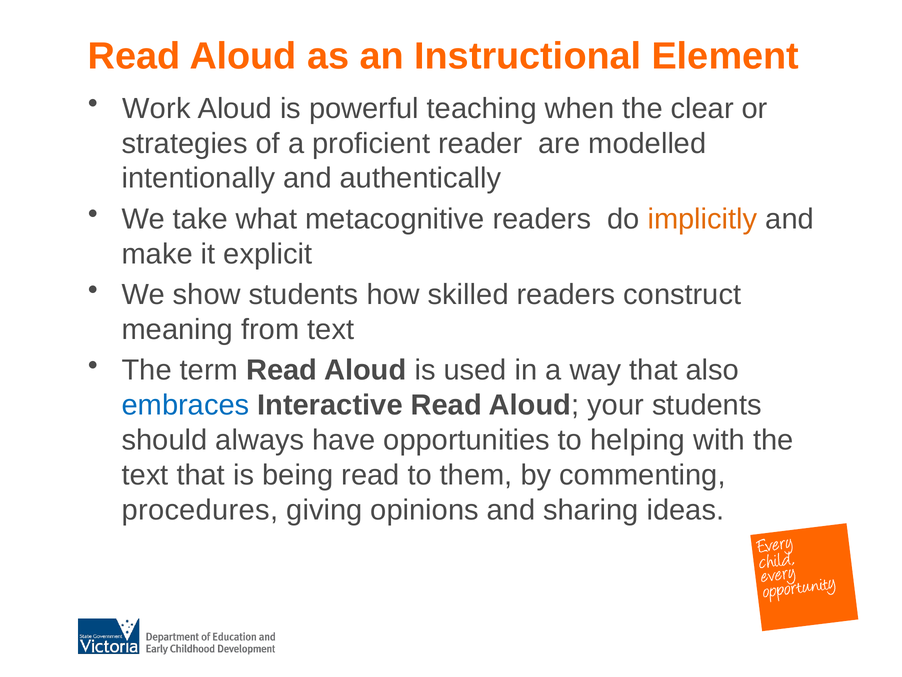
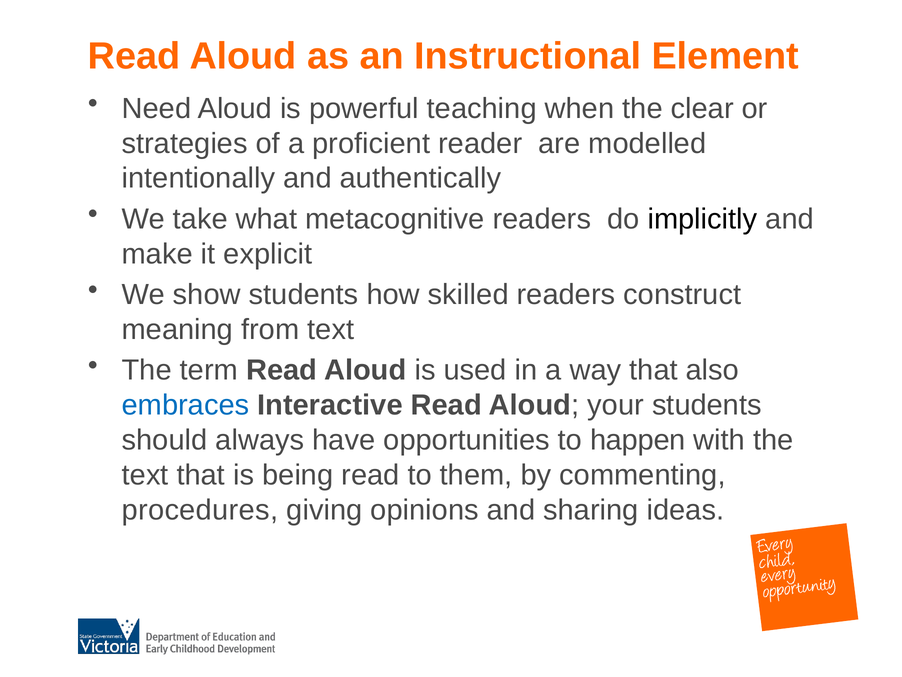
Work: Work -> Need (157, 109)
implicitly colour: orange -> black (702, 219)
helping: helping -> happen (638, 440)
